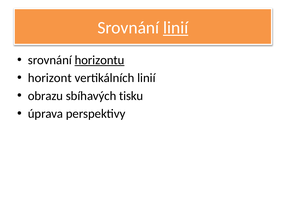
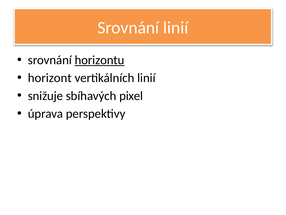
linií underline: present -> none (176, 28)
obrazu: obrazu -> snižuje (45, 96)
tisku: tisku -> pixel (131, 96)
